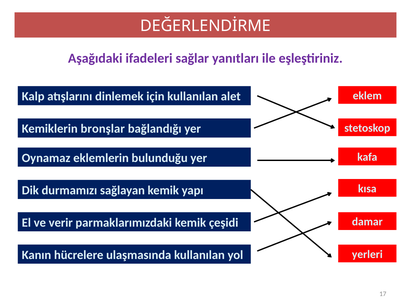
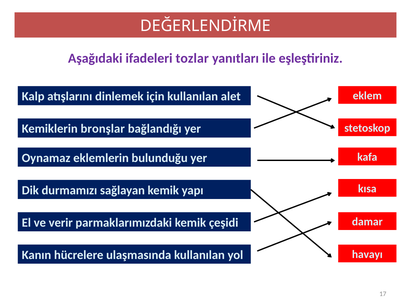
sağlar: sağlar -> tozlar (192, 59)
yerleri: yerleri -> havayı (367, 254)
